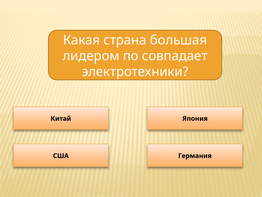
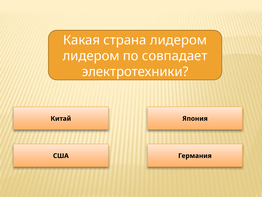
страна большая: большая -> лидером (178, 40)
